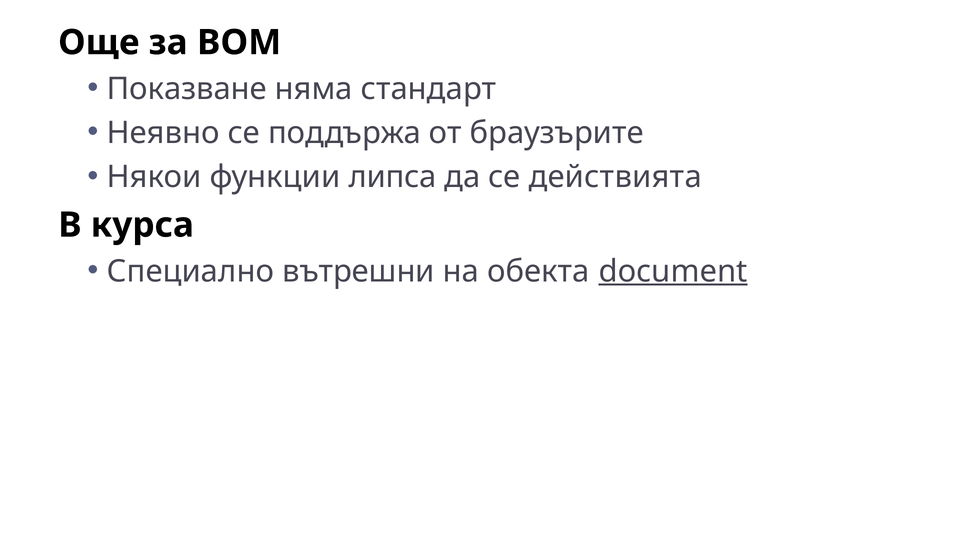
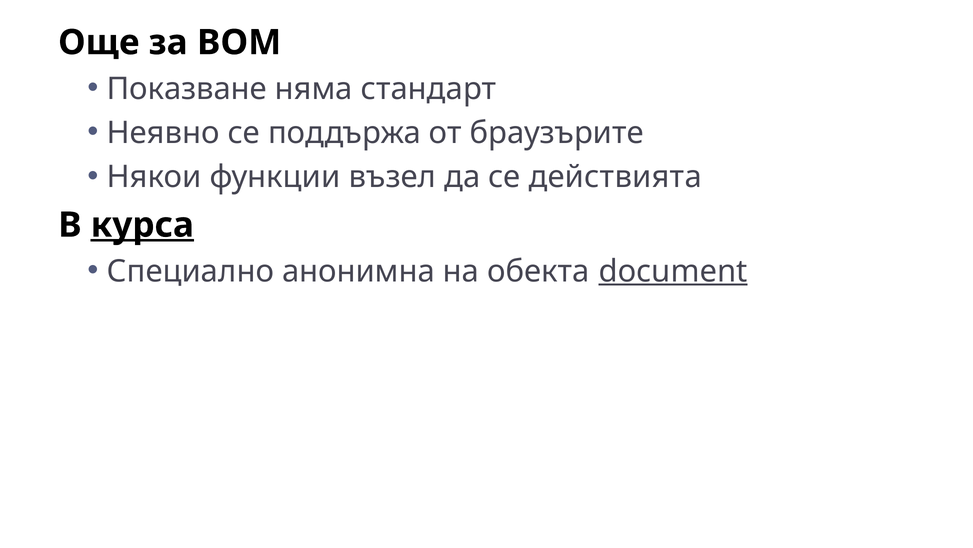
липса: липса -> възел (392, 177)
курса underline: none -> present (142, 225)
вътрешни: вътрешни -> анонимна (358, 271)
